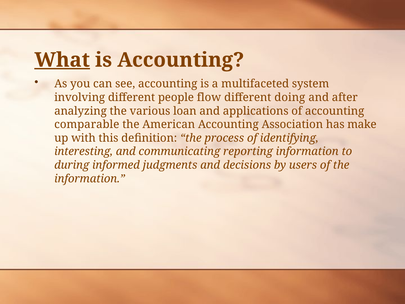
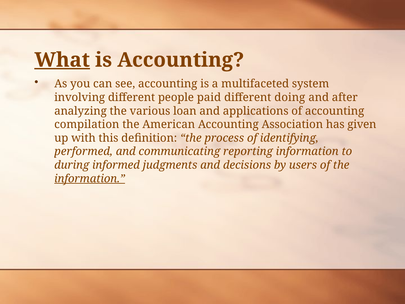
flow: flow -> paid (209, 97)
comparable: comparable -> compilation (87, 124)
make: make -> given (362, 124)
interesting: interesting -> performed (84, 151)
information underline: none -> present (90, 178)
